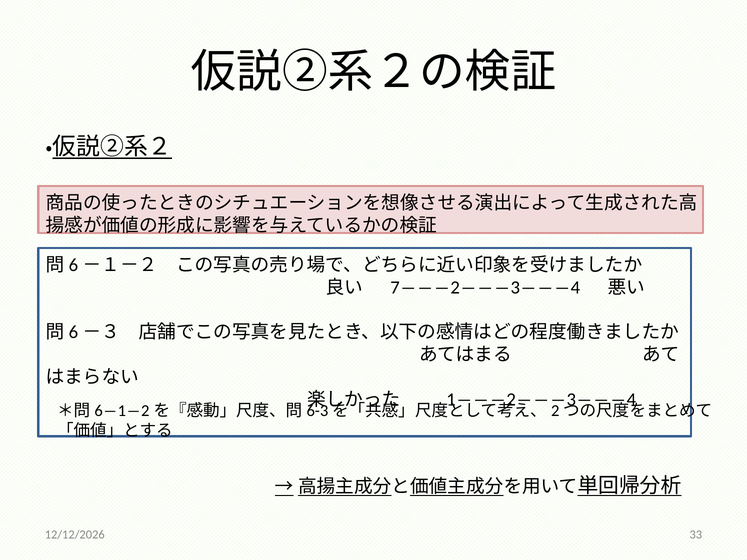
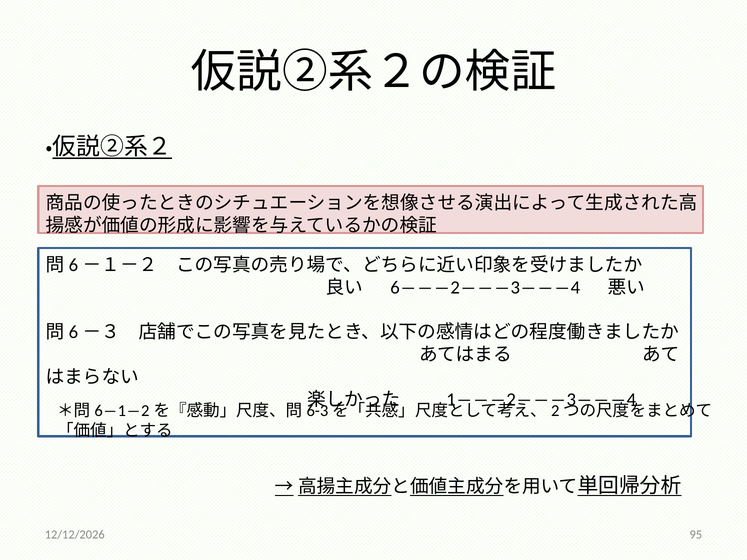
7―――2―――3―――4: 7―――2―――3―――4 -> 6―――2―――3―――4 (485, 288)
33: 33 -> 95 (696, 535)
